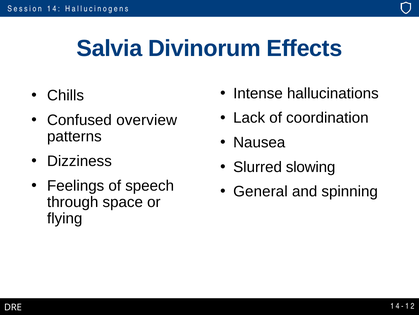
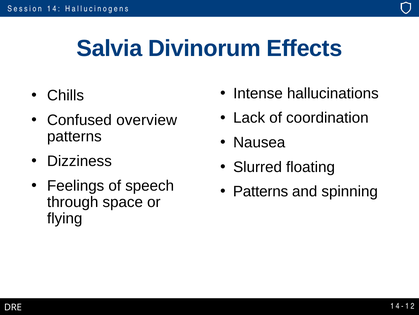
slowing: slowing -> floating (311, 167)
General: General -> Patterns (261, 191)
